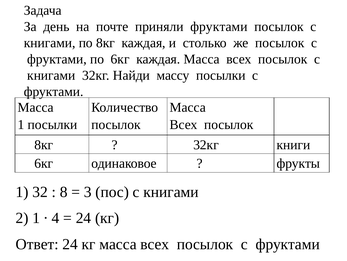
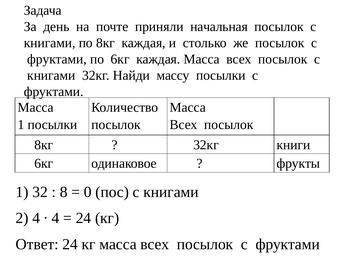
приняли фруктами: фруктами -> начальная (219, 27)
3: 3 -> 0 (88, 191)
2 1: 1 -> 4 (36, 217)
